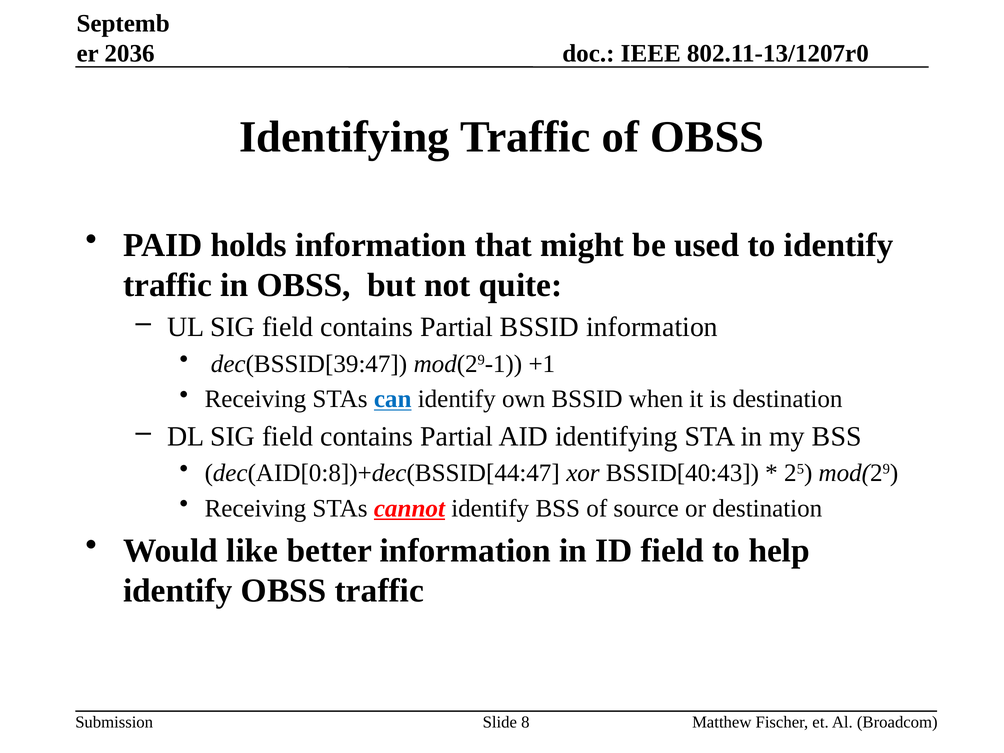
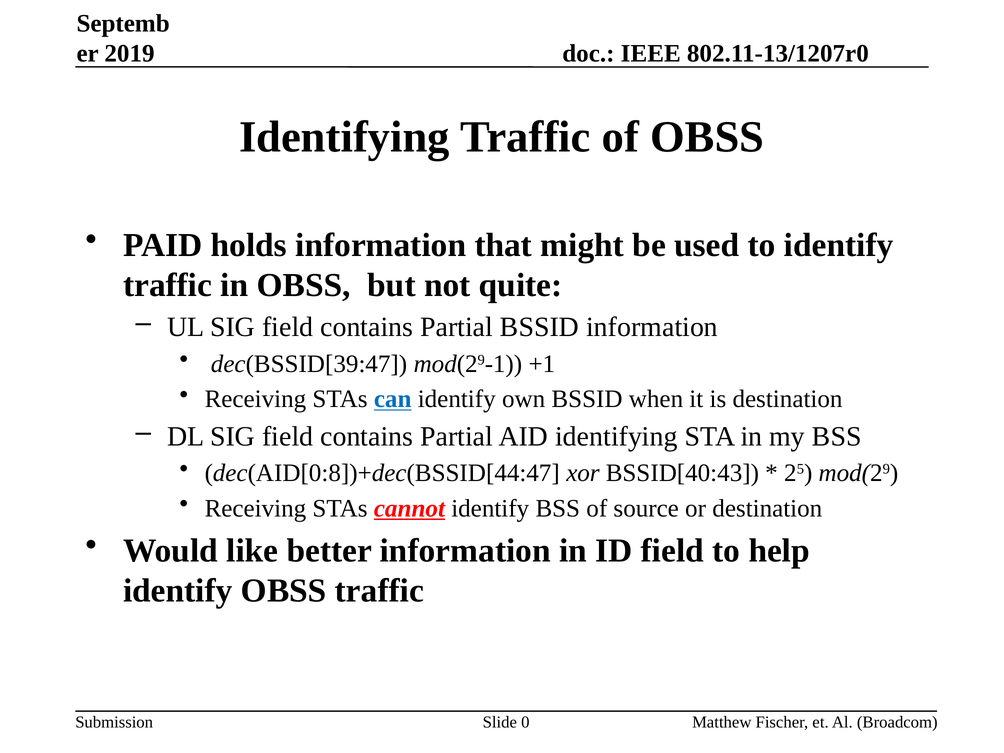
2036: 2036 -> 2019 (130, 54)
8: 8 -> 0 (525, 722)
